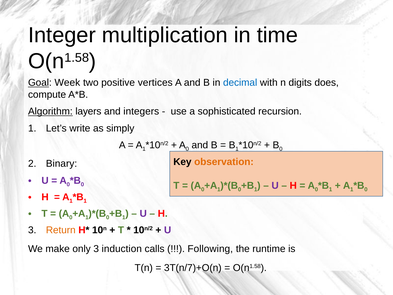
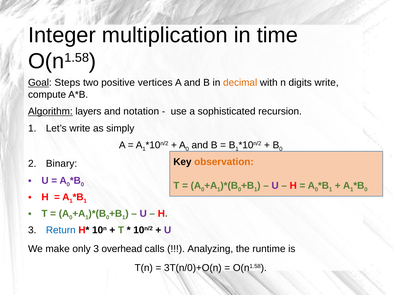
Week: Week -> Steps (67, 83)
decimal colour: blue -> orange (240, 83)
digits does: does -> write (327, 83)
integers: integers -> notation (141, 111)
Return colour: orange -> blue (61, 230)
induction: induction -> overhead (122, 249)
Following: Following -> Analyzing (210, 249)
3T(n/7)+O(n: 3T(n/7)+O(n -> 3T(n/0)+O(n (193, 268)
